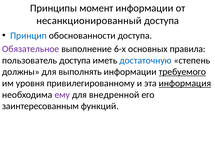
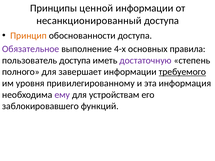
момент: момент -> ценной (96, 8)
Принцип colour: blue -> orange (28, 36)
6-х: 6-х -> 4-х (120, 49)
достаточную colour: blue -> purple (146, 60)
должны: должны -> полного (21, 72)
выполнять: выполнять -> завершает (80, 72)
информация underline: present -> none (185, 83)
внедренной: внедренной -> устройствам (114, 95)
заинтересованным: заинтересованным -> заблокировавшего (40, 106)
